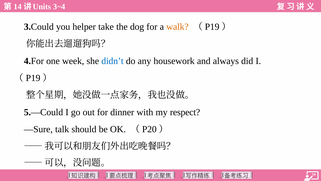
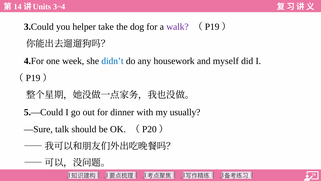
walk colour: orange -> purple (177, 27)
always: always -> myself (226, 61)
respect: respect -> usually (185, 112)
